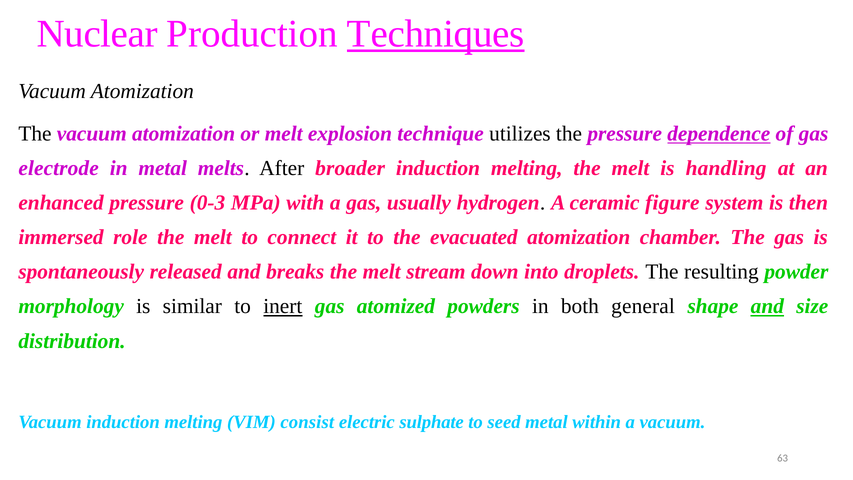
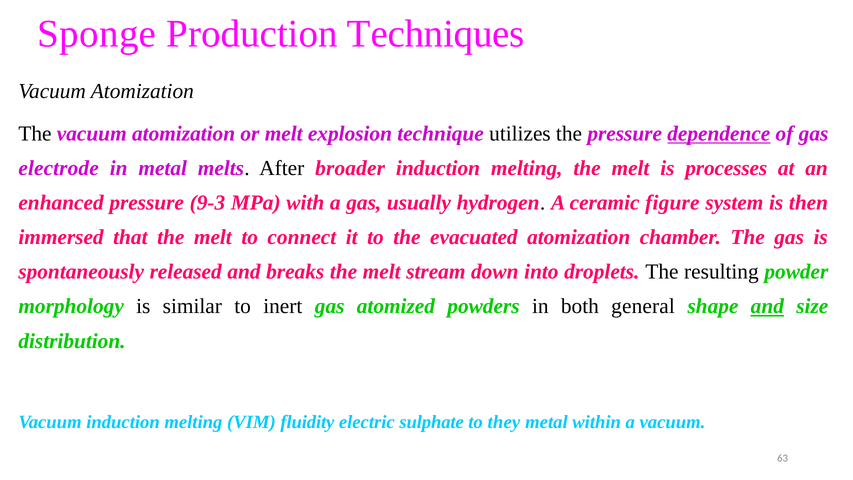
Nuclear: Nuclear -> Sponge (97, 34)
Techniques underline: present -> none (436, 34)
handling: handling -> processes (726, 168)
0-3: 0-3 -> 9-3 (207, 203)
role: role -> that (130, 237)
inert underline: present -> none (283, 306)
consist: consist -> fluidity (307, 422)
seed: seed -> they (504, 422)
